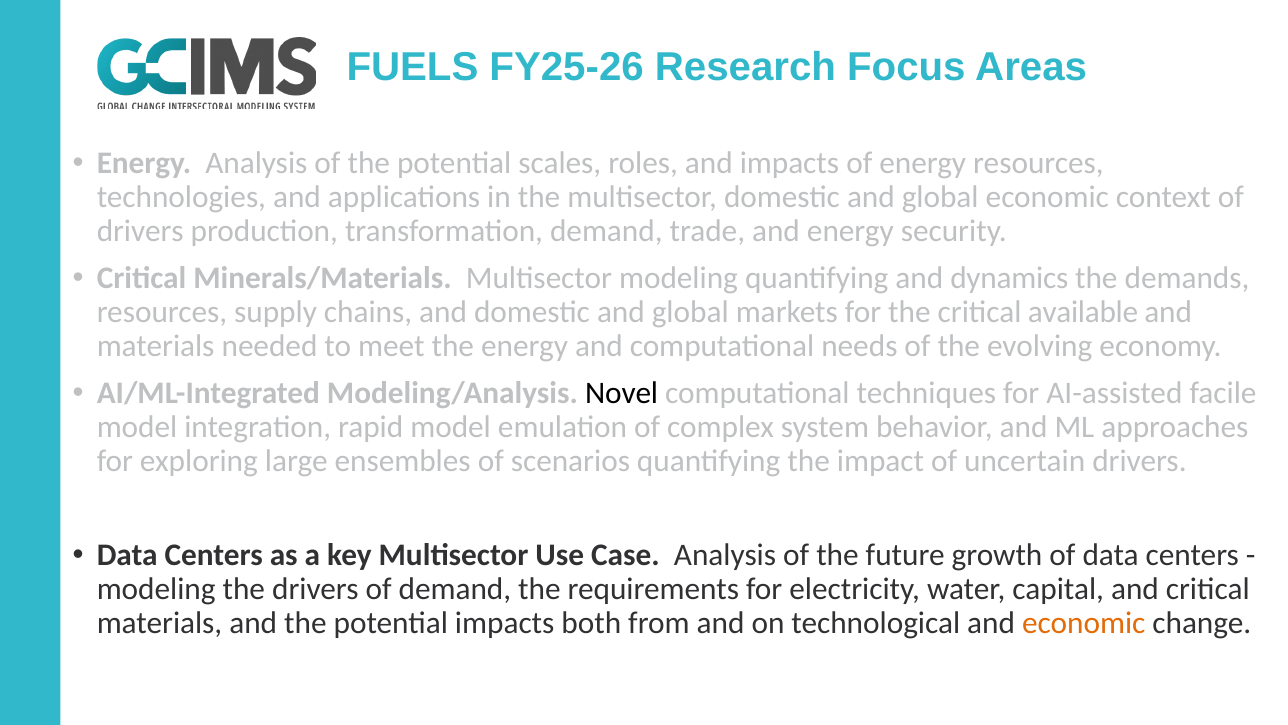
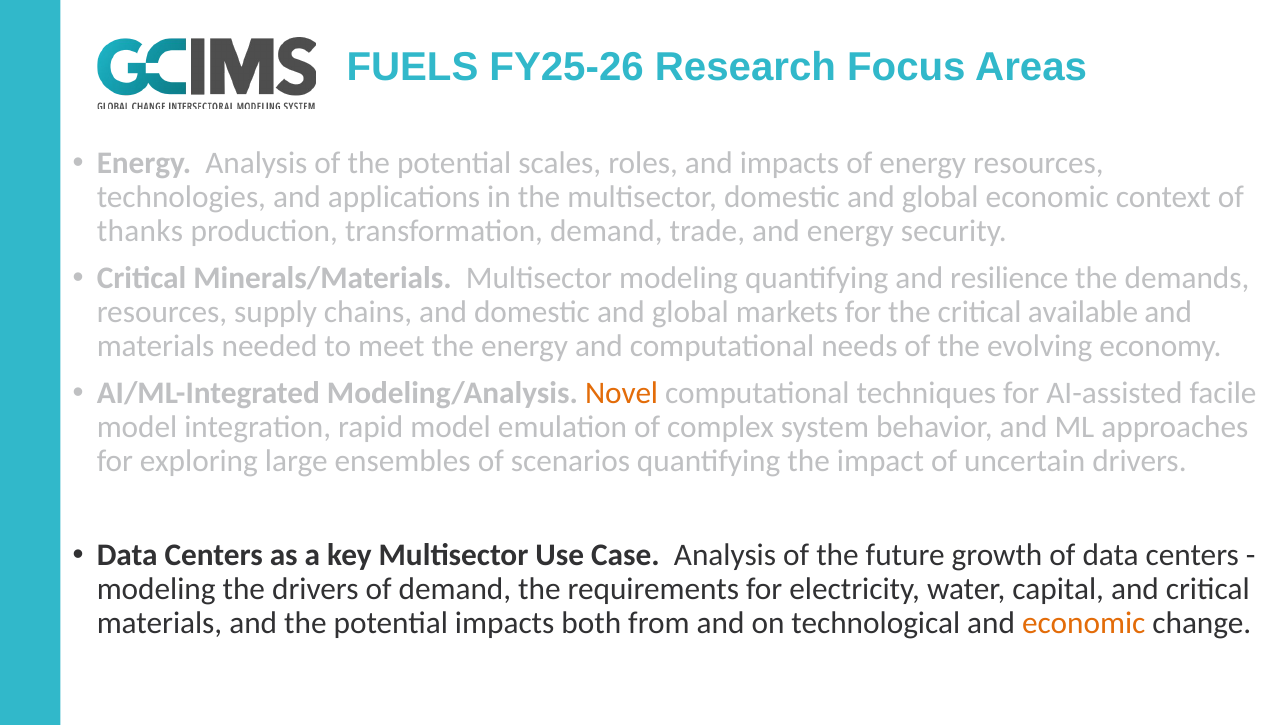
drivers: drivers -> thanks (140, 231)
dynamics: dynamics -> resilience (1009, 278)
Novel colour: black -> orange (622, 393)
